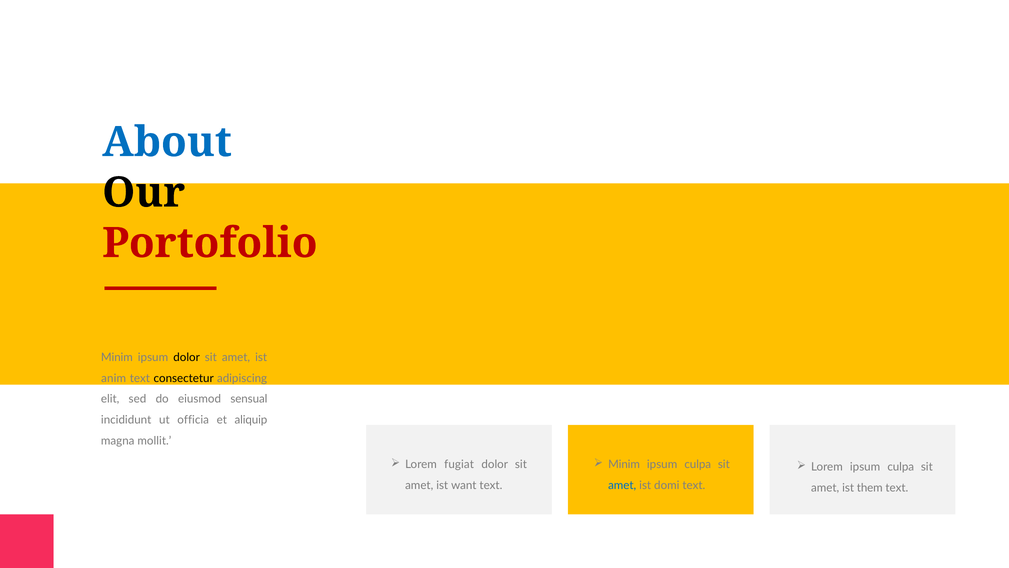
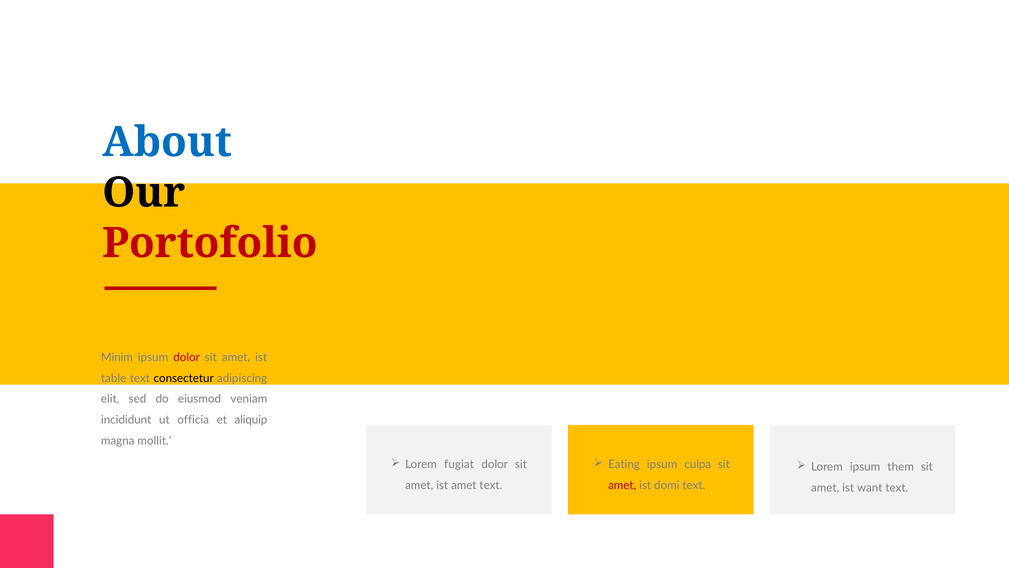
dolor colour: black -> red (187, 357)
anim: anim -> table (114, 378)
sensual: sensual -> veniam (249, 399)
Minim: Minim -> Eating (624, 464)
Lorem ipsum culpa: culpa -> them (901, 467)
ist want: want -> amet (464, 485)
amet colour: blue -> red (622, 485)
them: them -> want (870, 488)
